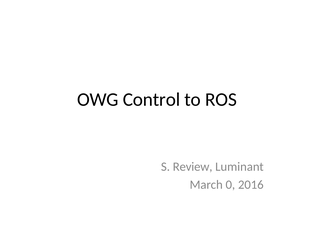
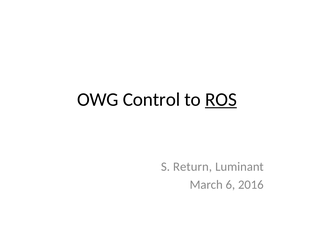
ROS underline: none -> present (221, 100)
Review: Review -> Return (193, 167)
0: 0 -> 6 (230, 185)
